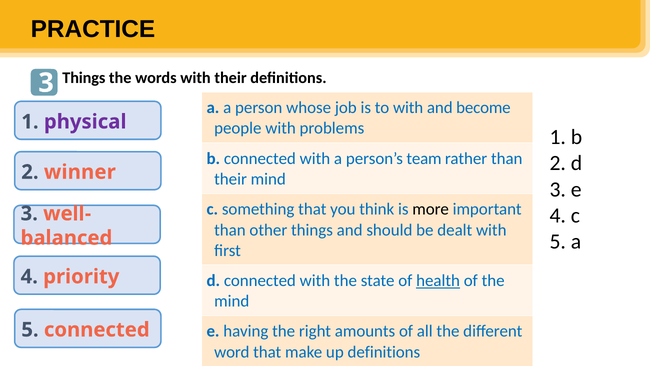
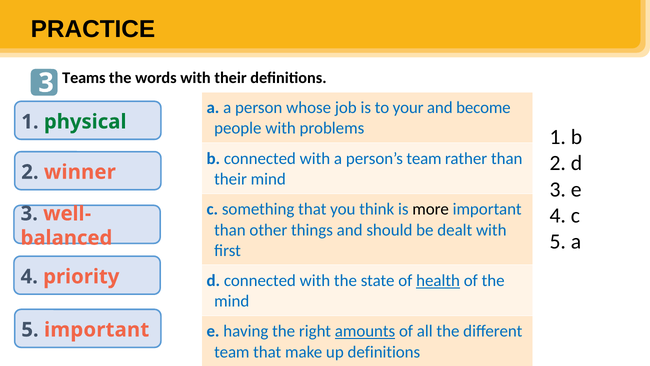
Things: Things -> Teams (84, 78)
to with: with -> your (408, 108)
physical colour: purple -> green (85, 122)
amounts underline: none -> present (365, 331)
5 connected: connected -> important (97, 329)
word: word -> team (232, 352)
